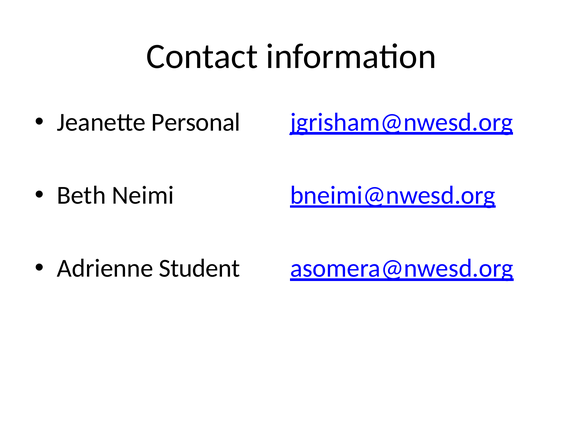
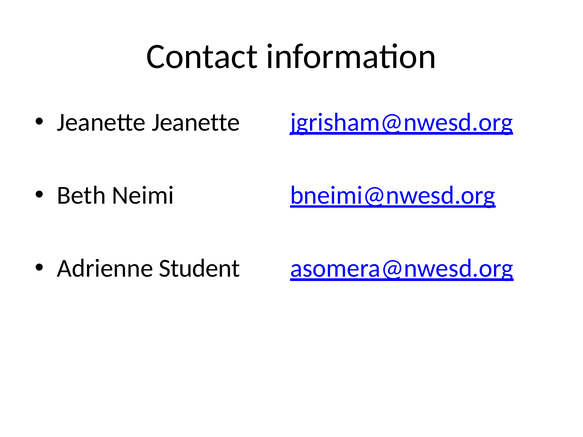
Jeanette Personal: Personal -> Jeanette (196, 122)
